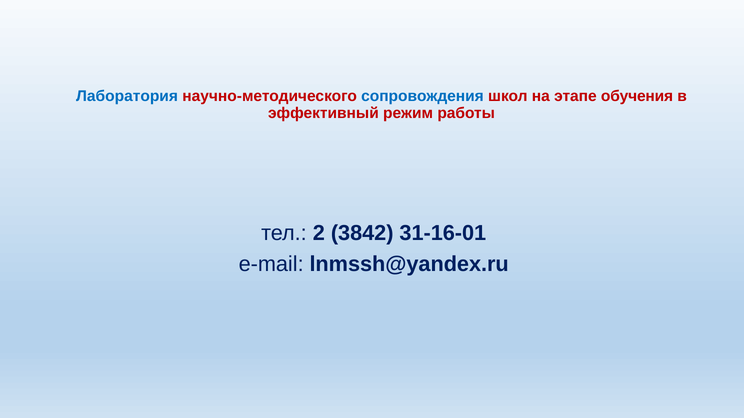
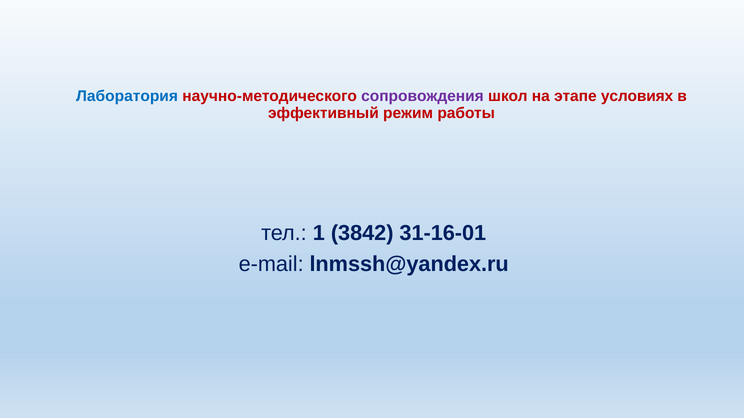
сопровождения colour: blue -> purple (422, 96)
обучения: обучения -> условиях (637, 96)
2: 2 -> 1 (319, 233)
